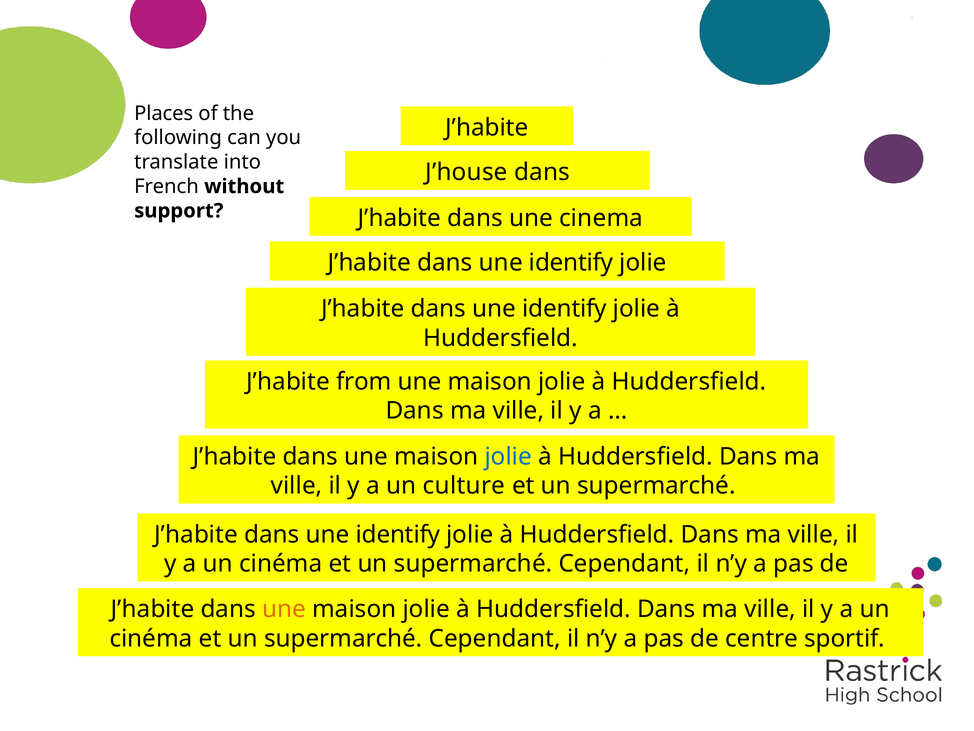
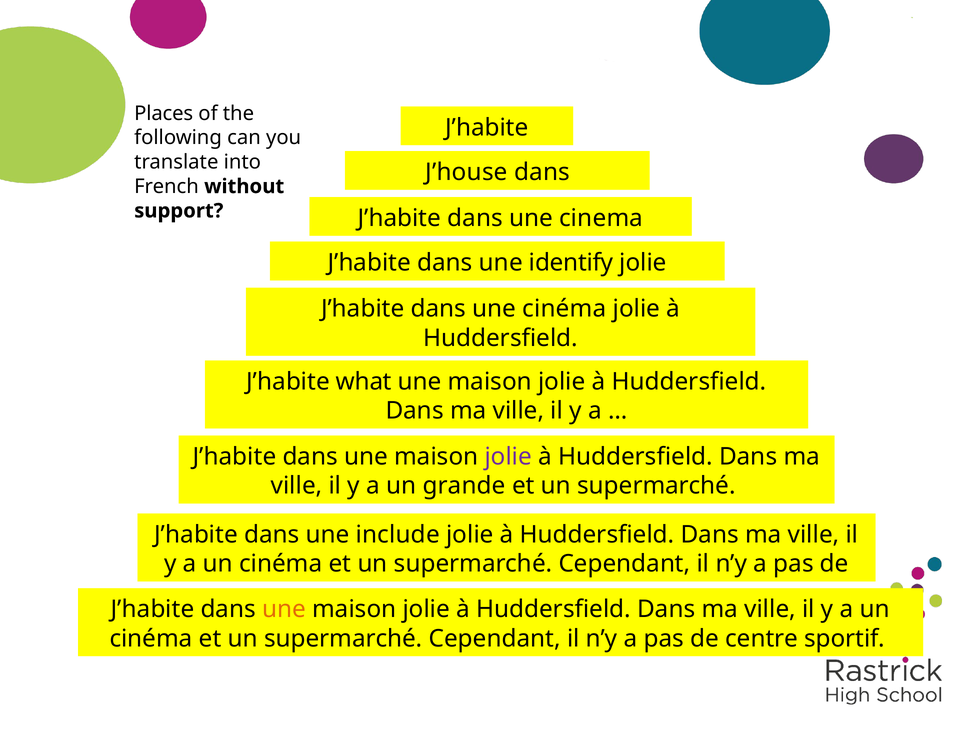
identify: identify -> cinéma (564, 309)
from: from -> what (364, 381)
jolie colour: blue -> purple (508, 456)
culture: culture -> grande (464, 486)
identify: identify -> include (398, 534)
